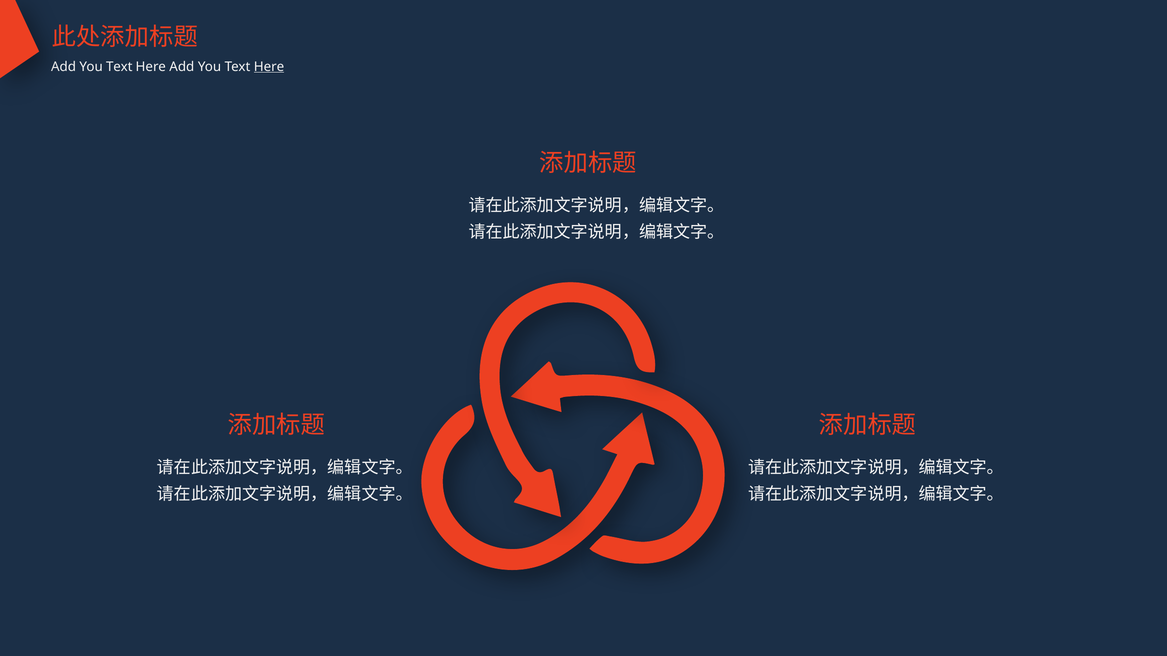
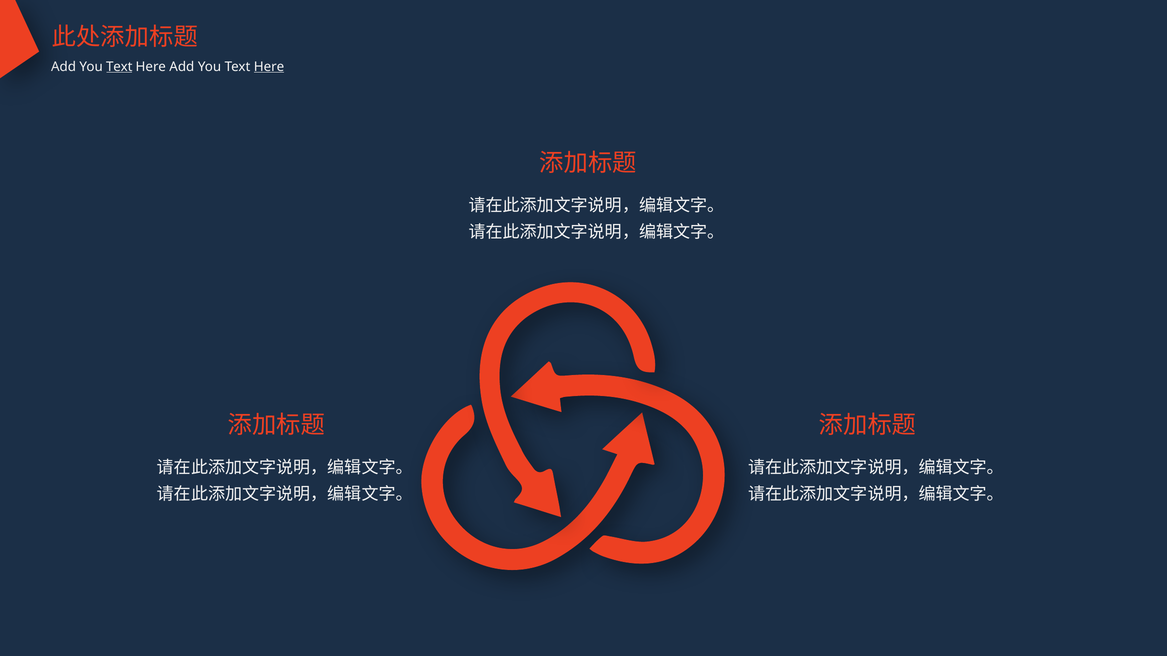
Text underline: none -> present (119, 67)
